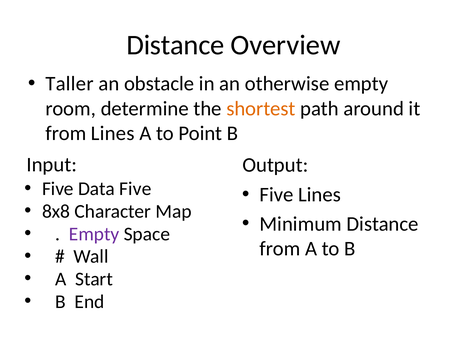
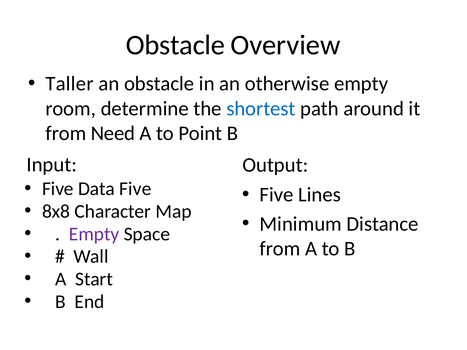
Distance: Distance -> Obstacle (175, 45)
shortest colour: orange -> blue (261, 109)
from Lines: Lines -> Need (113, 134)
